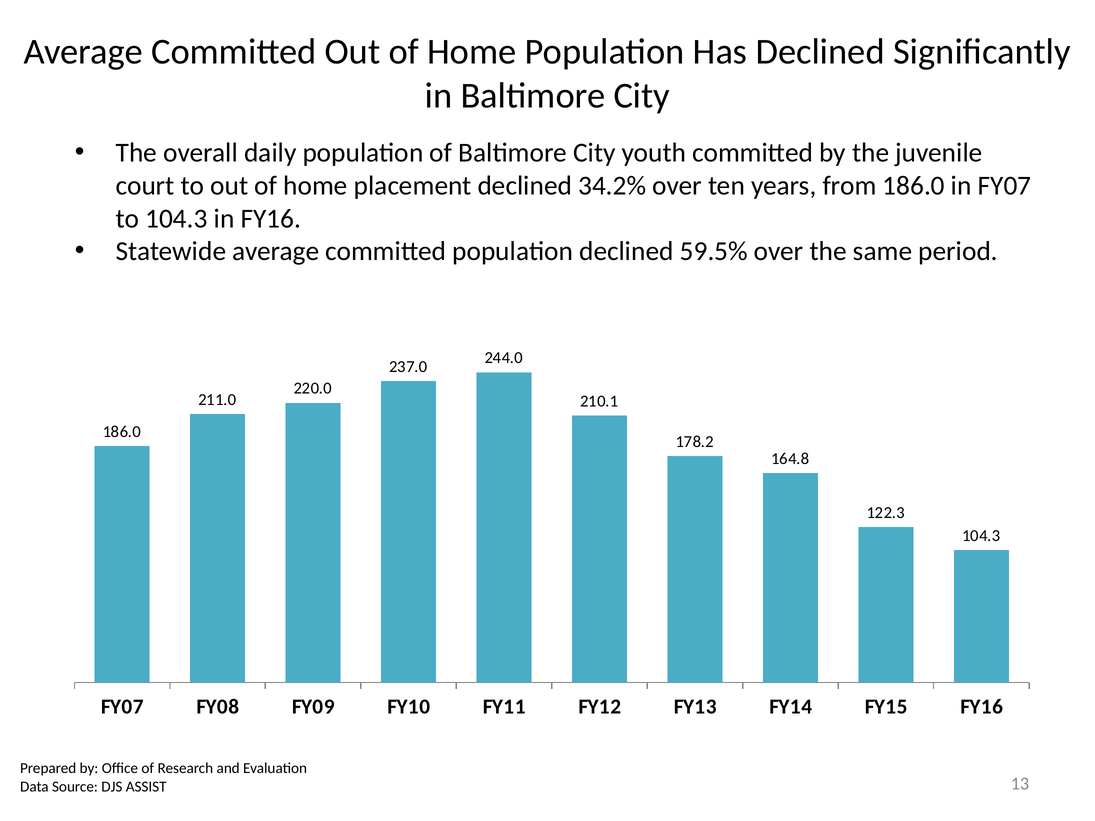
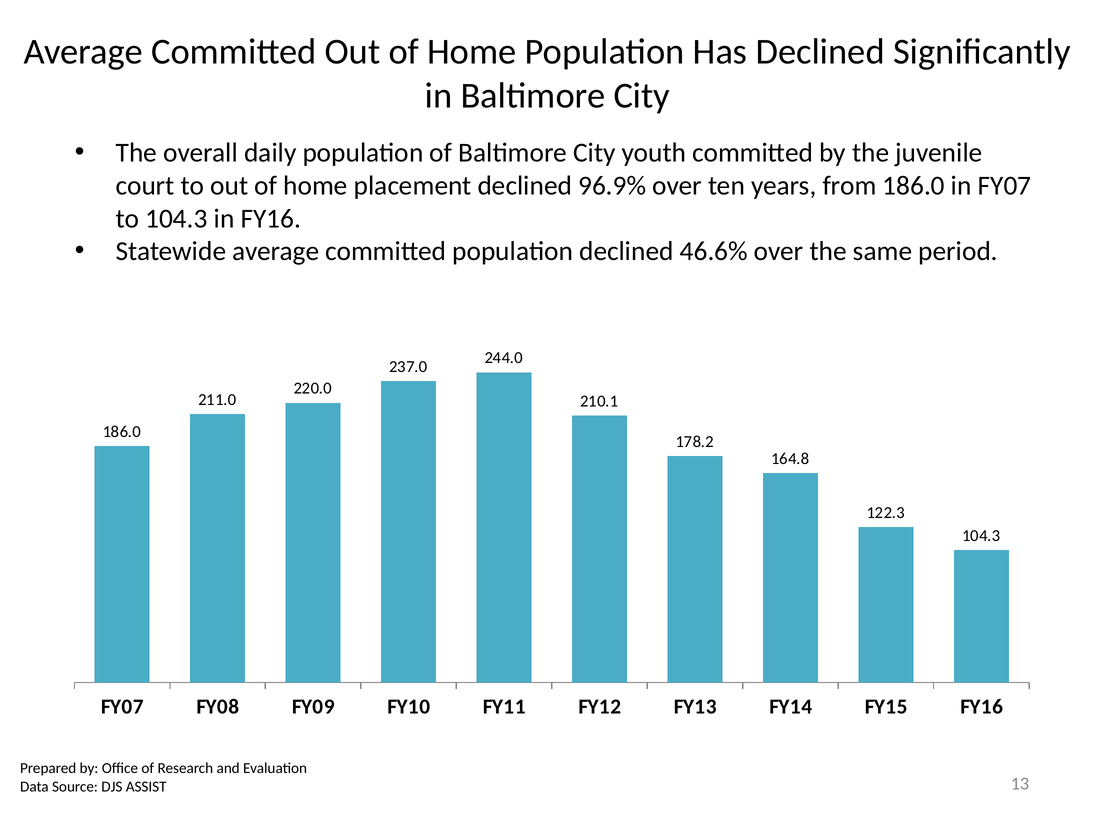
34.2%: 34.2% -> 96.9% (612, 186)
59.5%: 59.5% -> 46.6% (714, 251)
